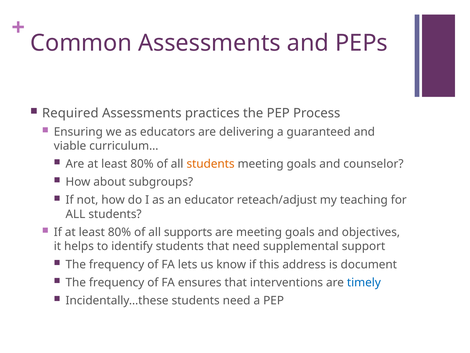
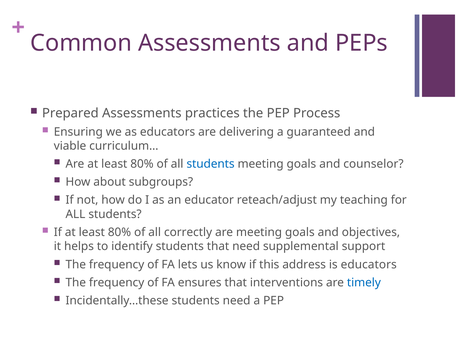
Required: Required -> Prepared (70, 113)
students colour: orange -> blue (211, 164)
supports: supports -> correctly (188, 232)
is document: document -> educators (369, 264)
